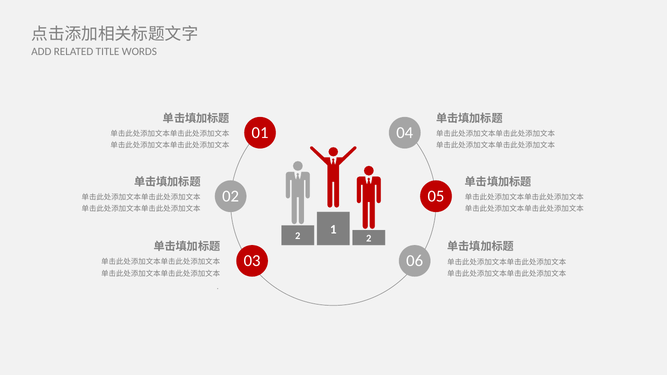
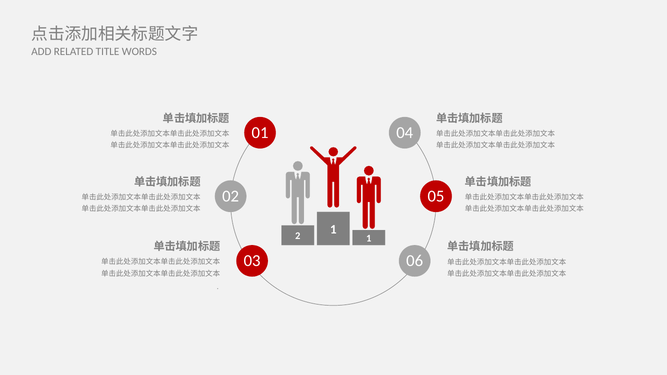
2 2: 2 -> 1 (369, 238)
